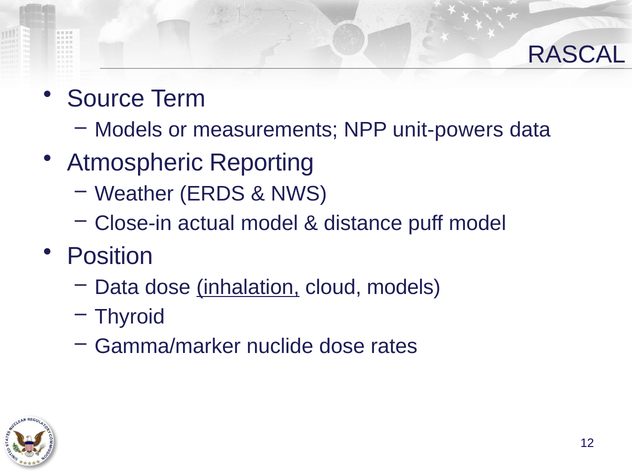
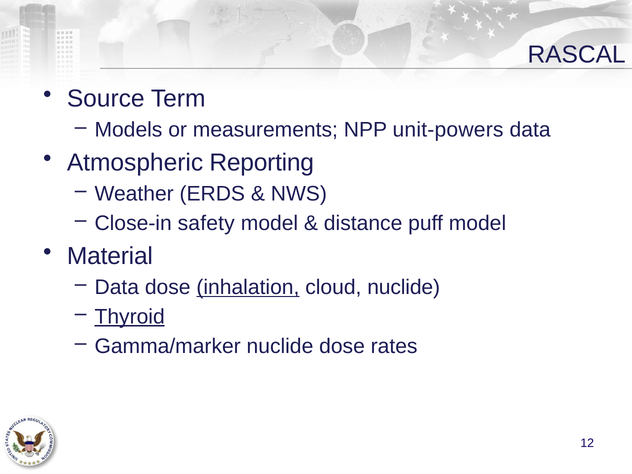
actual: actual -> safety (206, 223)
Position: Position -> Material (110, 256)
cloud models: models -> nuclide (404, 287)
Thyroid underline: none -> present (130, 317)
